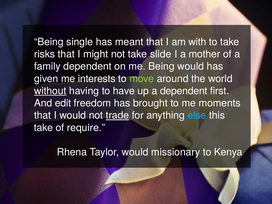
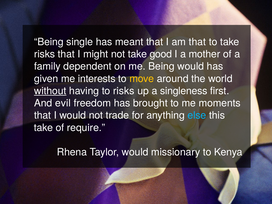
am with: with -> that (197, 42)
slide: slide -> good (161, 54)
move colour: light green -> yellow (142, 79)
to have: have -> risks (124, 91)
a dependent: dependent -> singleness (184, 91)
edit: edit -> evil (63, 103)
trade underline: present -> none (117, 115)
